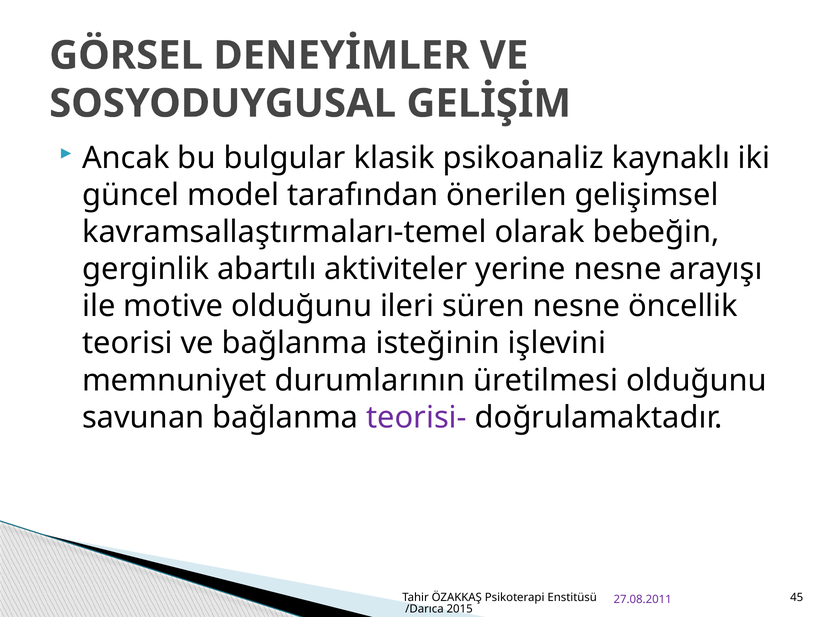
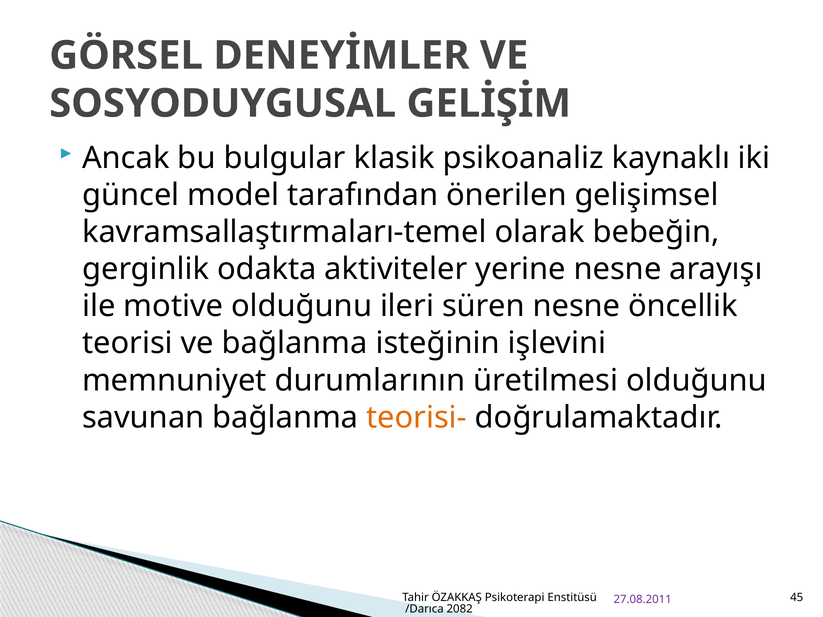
abartılı: abartılı -> odakta (267, 269)
teorisi- colour: purple -> orange (417, 418)
2015: 2015 -> 2082 (460, 609)
